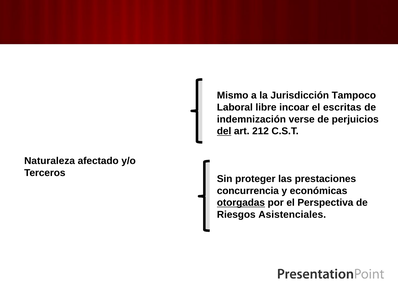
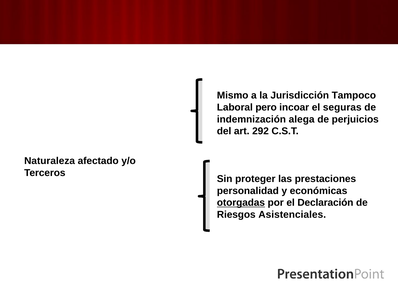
libre: libre -> pero (266, 108)
escritas: escritas -> seguras (342, 108)
verse: verse -> alega (302, 119)
del underline: present -> none (224, 131)
212: 212 -> 292 (261, 131)
concurrencia: concurrencia -> personalidad (248, 191)
Perspectiva: Perspectiva -> Declaración (325, 203)
